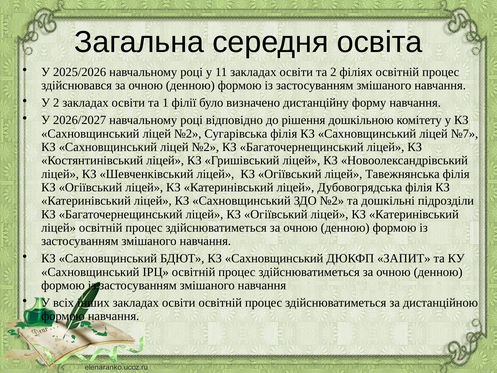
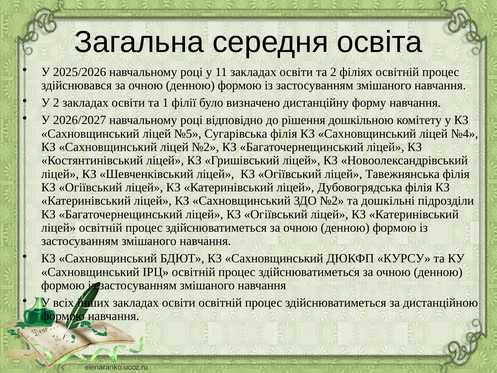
№2: №2 -> №5 (188, 134)
№7: №7 -> №4 (465, 134)
ЗАПИТ: ЗАПИТ -> КУРСУ (404, 258)
